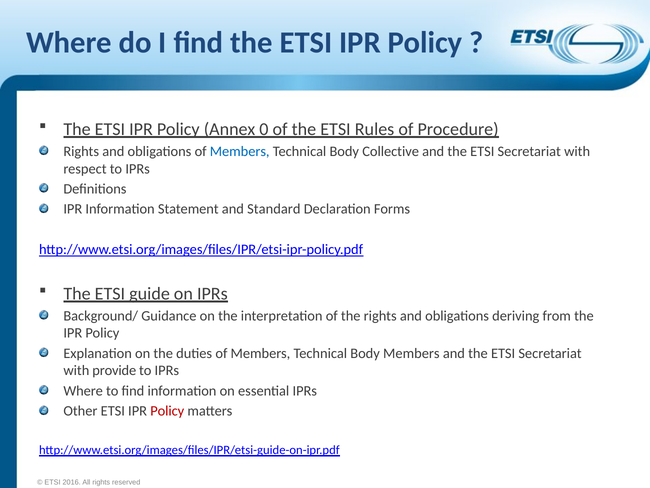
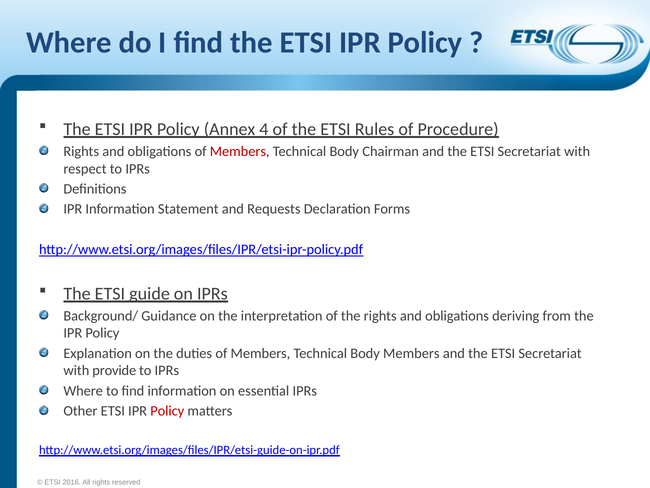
0: 0 -> 4 (264, 129)
Members colour: blue -> red (240, 151)
Collective: Collective -> Chairman (391, 151)
Standard: Standard -> Requests (274, 209)
